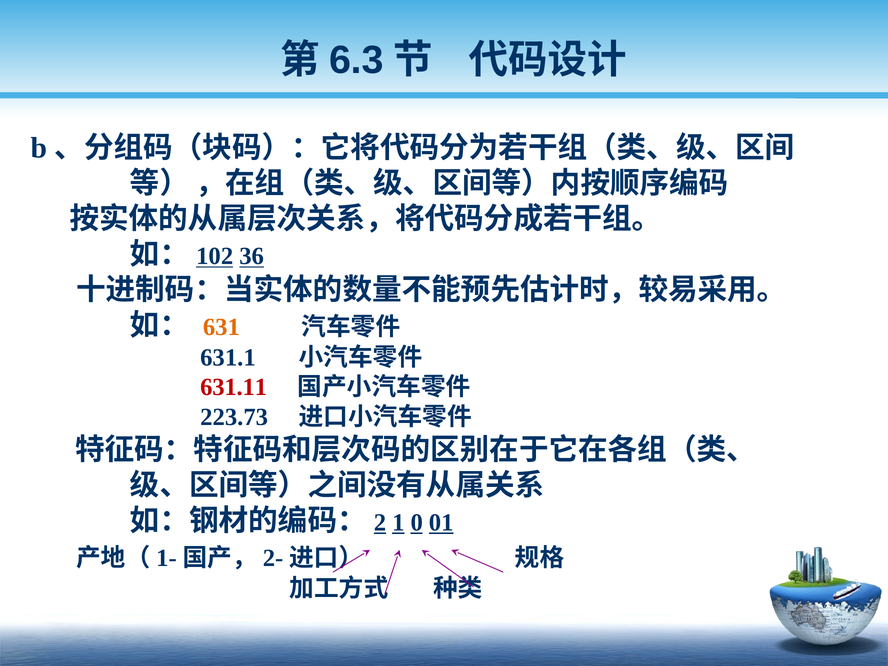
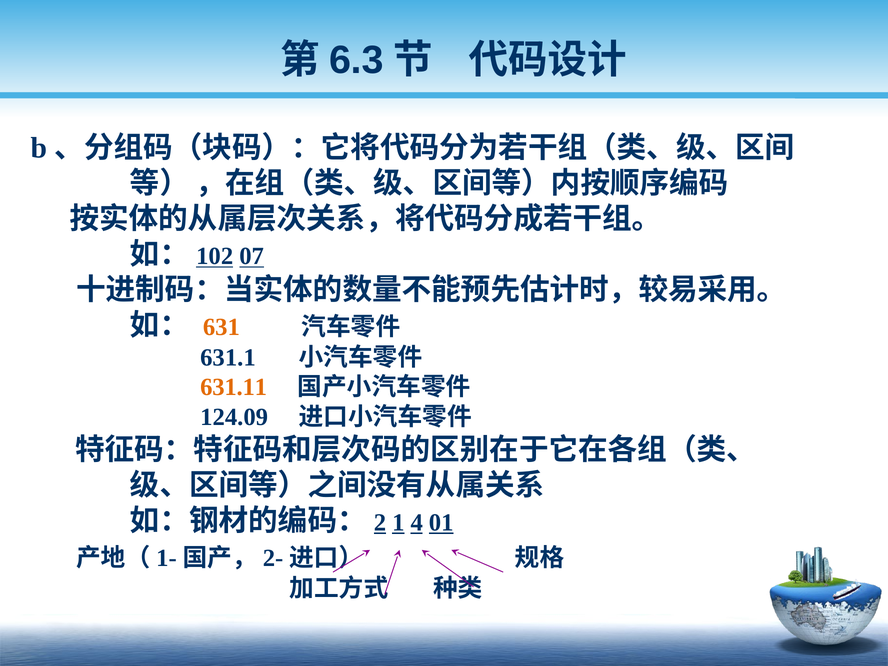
36: 36 -> 07 (252, 256)
631.11 colour: red -> orange (234, 387)
223.73: 223.73 -> 124.09 (234, 417)
0: 0 -> 4 (417, 523)
